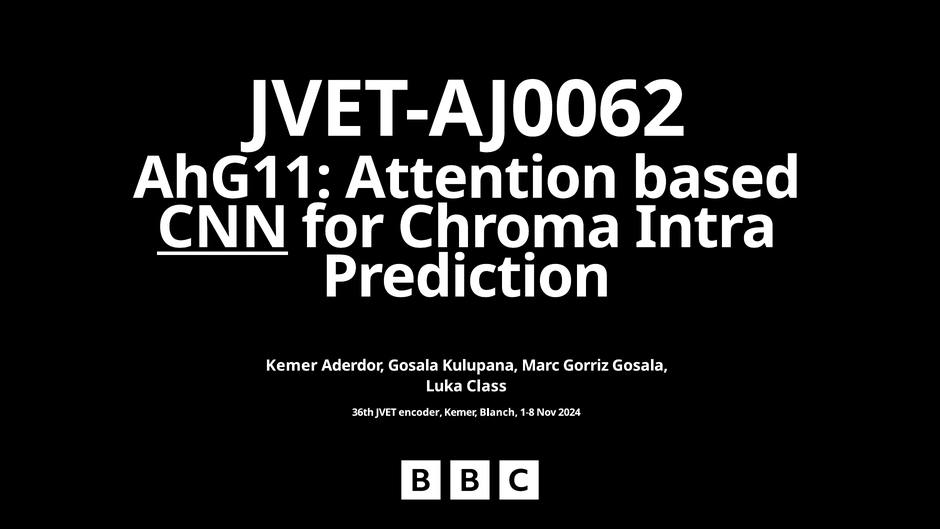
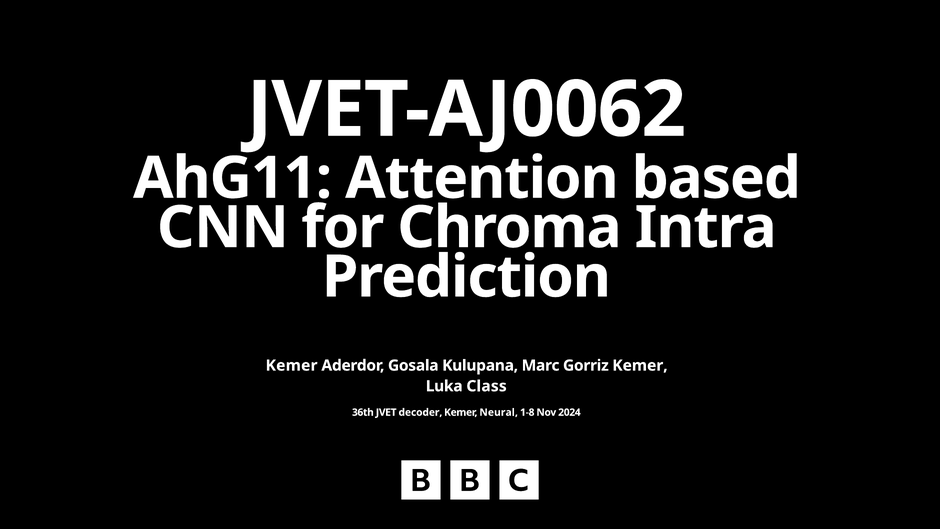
CNN underline: present -> none (223, 228)
Gorriz Gosala: Gosala -> Kemer (640, 365)
encoder: encoder -> decoder (420, 412)
Blanch: Blanch -> Neural (499, 412)
